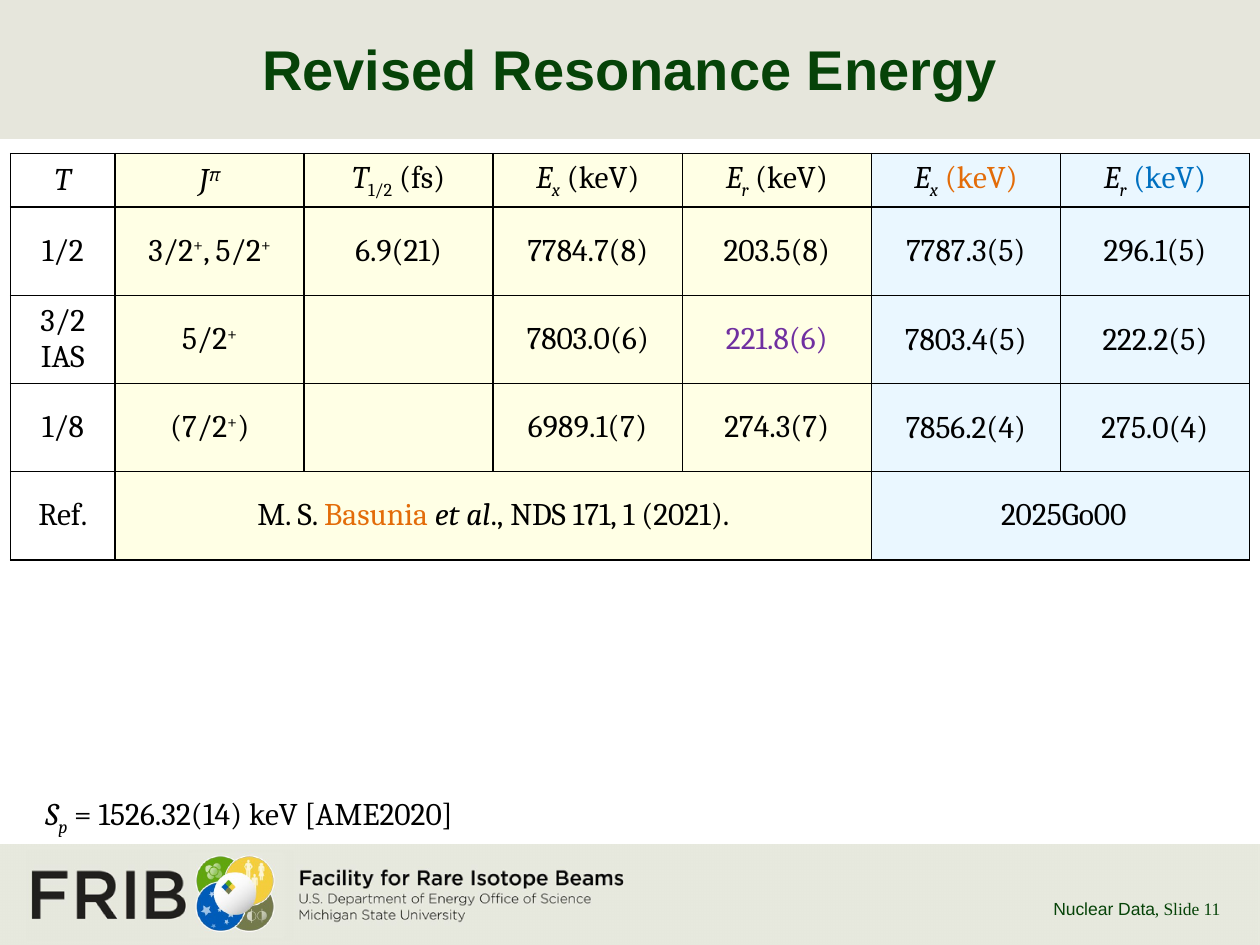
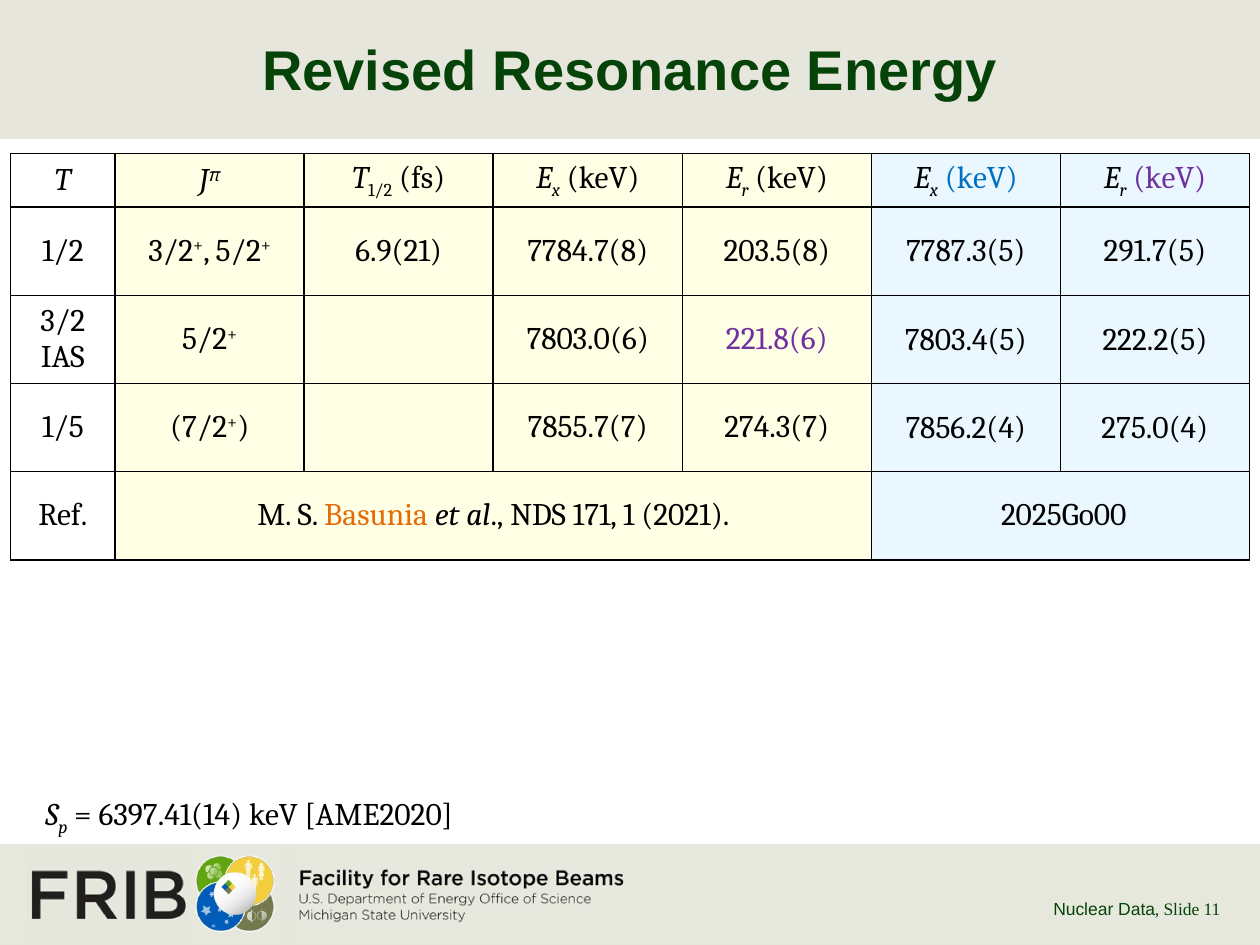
keV colour: orange -> blue (981, 178)
keV colour: blue -> purple (1170, 178)
296.1(5: 296.1(5 -> 291.7(5 (1155, 252)
1/8: 1/8 -> 1/5 (63, 427)
6989.1(7: 6989.1(7 -> 7855.7(7 (588, 427)
1526.32(14: 1526.32(14 -> 6397.41(14 (170, 815)
